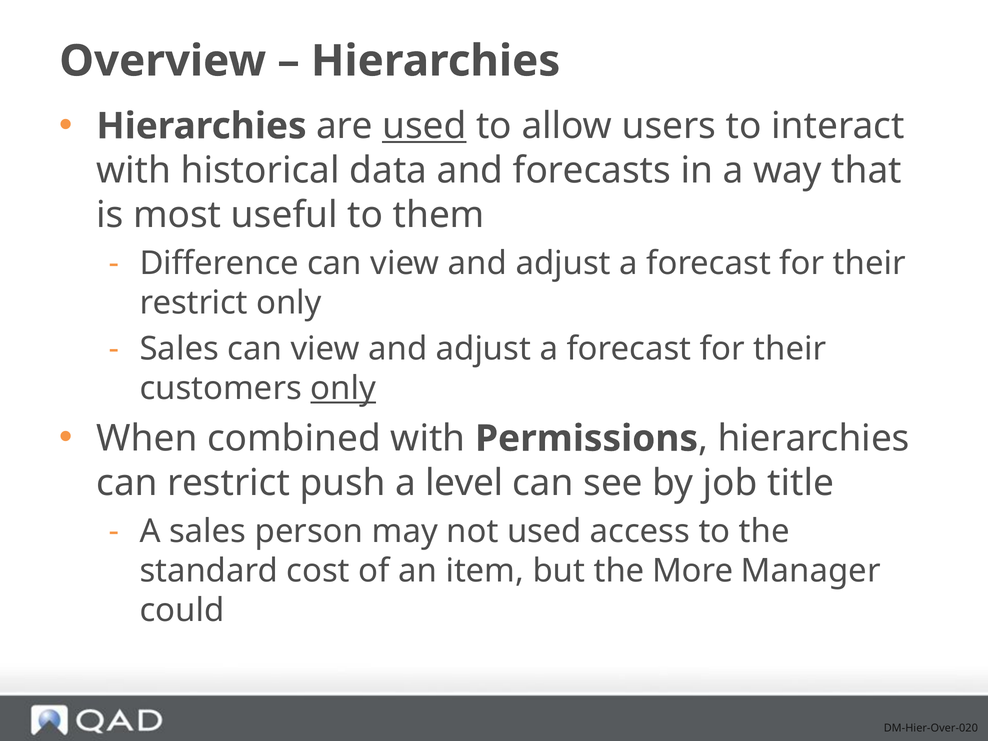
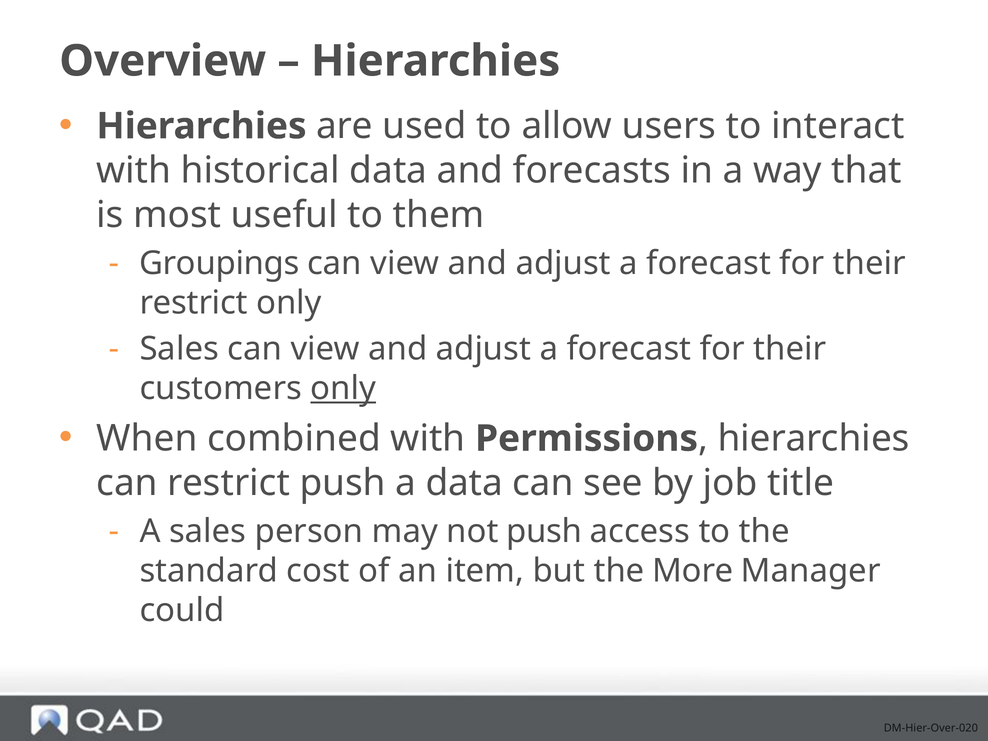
used underline: present -> none (424, 126)
Difference: Difference -> Groupings (219, 263)
a level: level -> data (464, 483)
not used: used -> push (544, 531)
